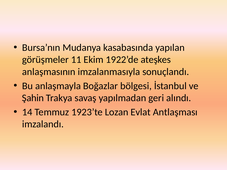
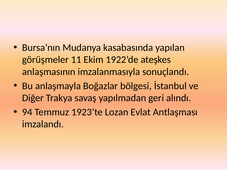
Şahin: Şahin -> Diğer (33, 98)
14: 14 -> 94 (27, 112)
